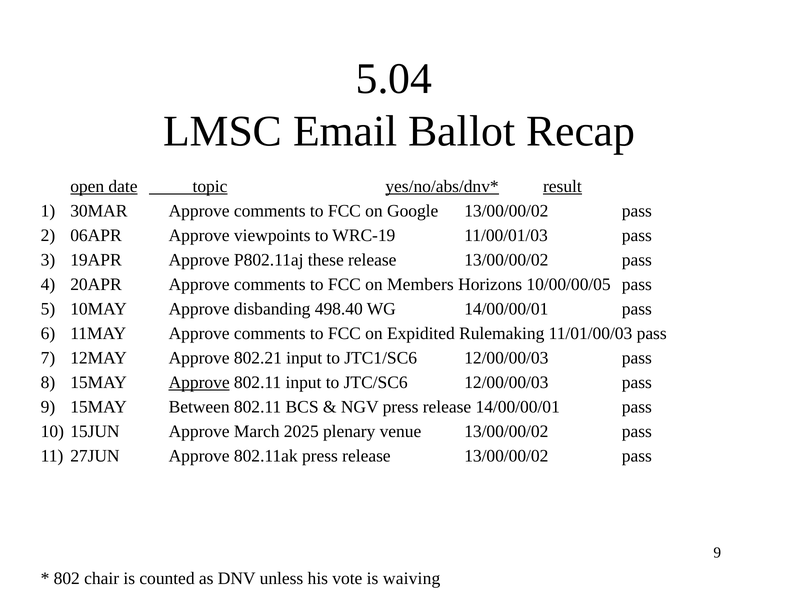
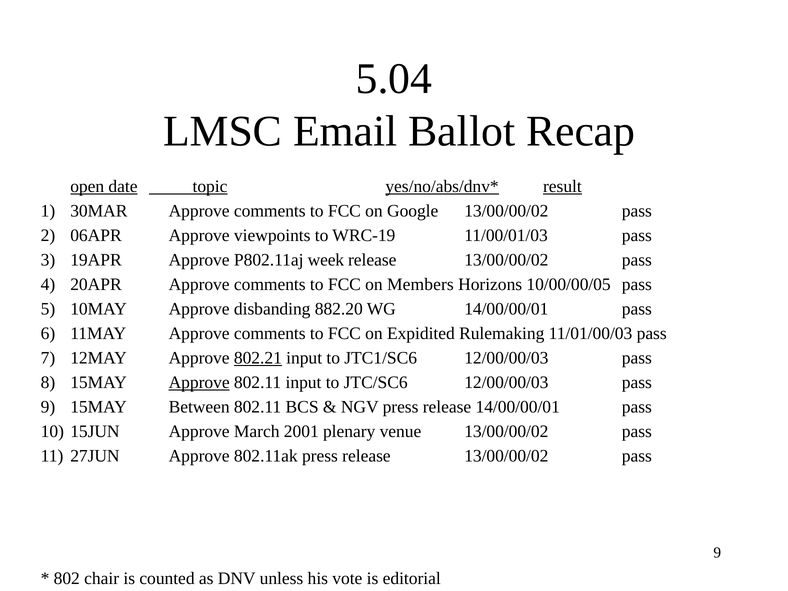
these: these -> week (326, 260)
498.40: 498.40 -> 882.20 (339, 309)
802.21 underline: none -> present (258, 358)
2025: 2025 -> 2001 (301, 431)
waiving: waiving -> editorial (412, 579)
